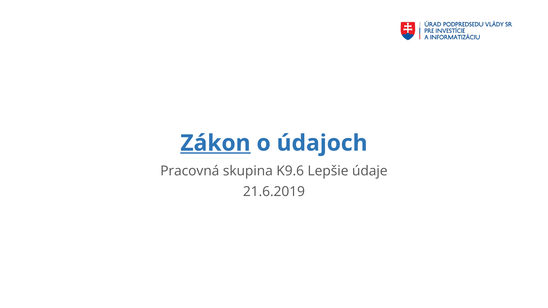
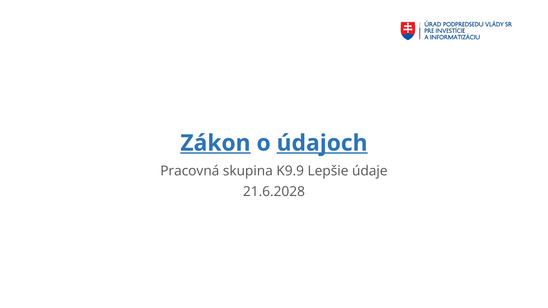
údajoch underline: none -> present (322, 143)
K9.6: K9.6 -> K9.9 (290, 171)
21.6.2019: 21.6.2019 -> 21.6.2028 (274, 192)
